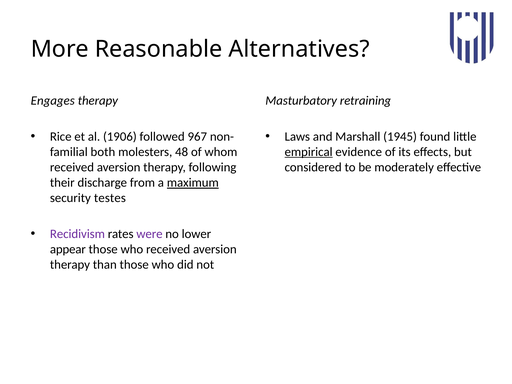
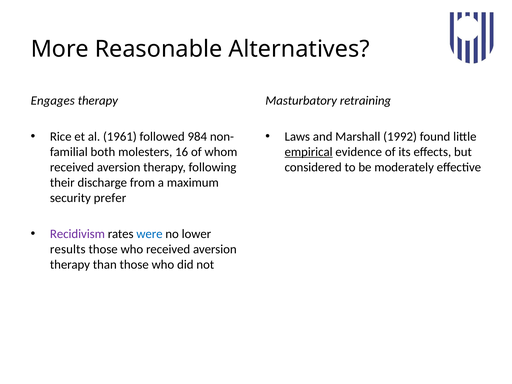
1906: 1906 -> 1961 (120, 137)
967: 967 -> 984 (197, 137)
1945: 1945 -> 1992 (400, 137)
48: 48 -> 16 (182, 152)
maximum underline: present -> none (193, 183)
testes: testes -> prefer (110, 198)
were colour: purple -> blue (149, 234)
appear: appear -> results (68, 249)
